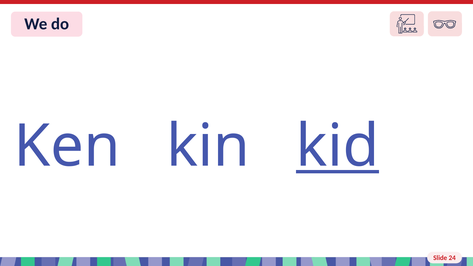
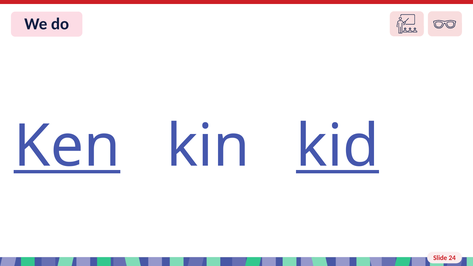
Ken underline: none -> present (67, 146)
